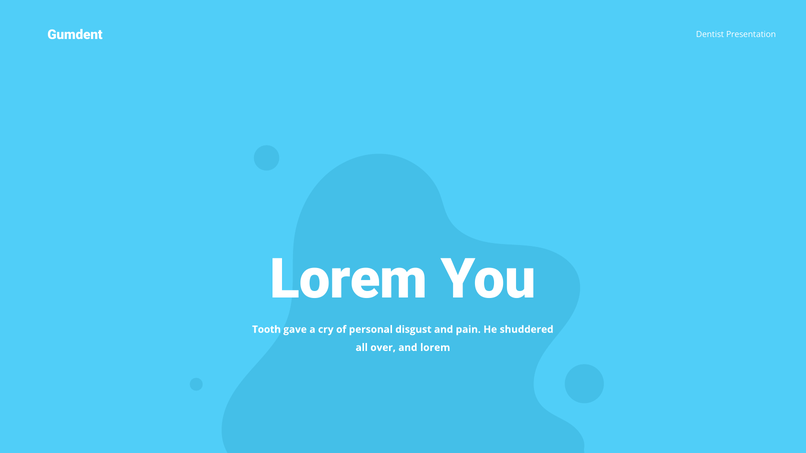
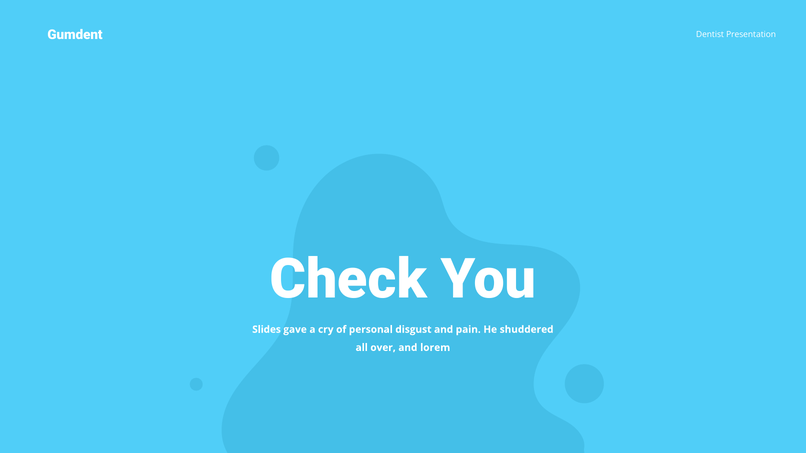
Lorem: Lorem -> Check (348, 280)
Tooth: Tooth -> Slides (267, 330)
